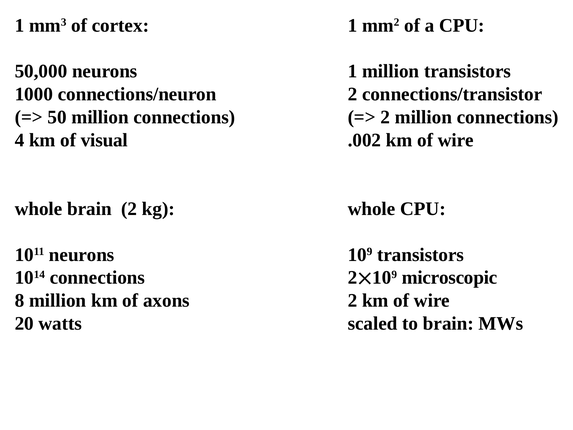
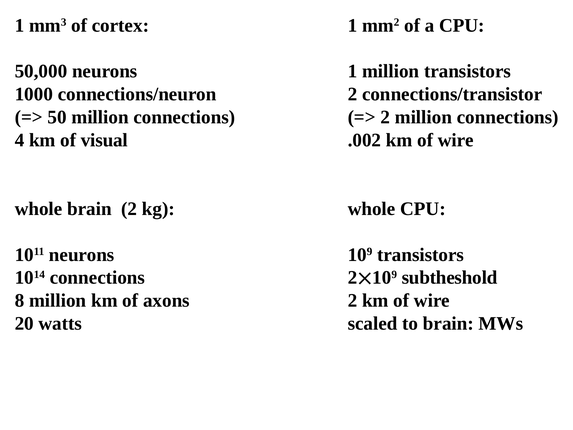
microscopic: microscopic -> subtheshold (450, 277)
